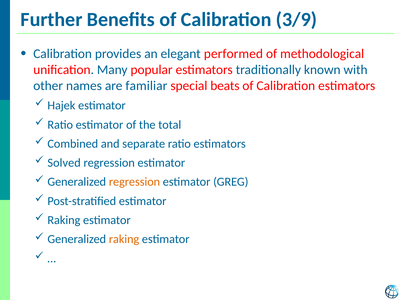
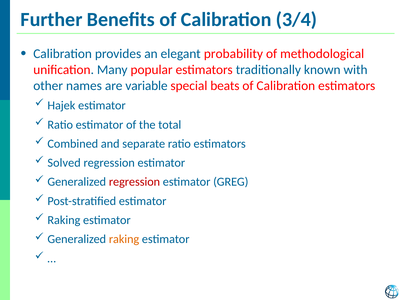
3/9: 3/9 -> 3/4 (296, 20)
performed: performed -> probability (233, 54)
familiar: familiar -> variable (146, 86)
regression colour: orange -> red (134, 182)
